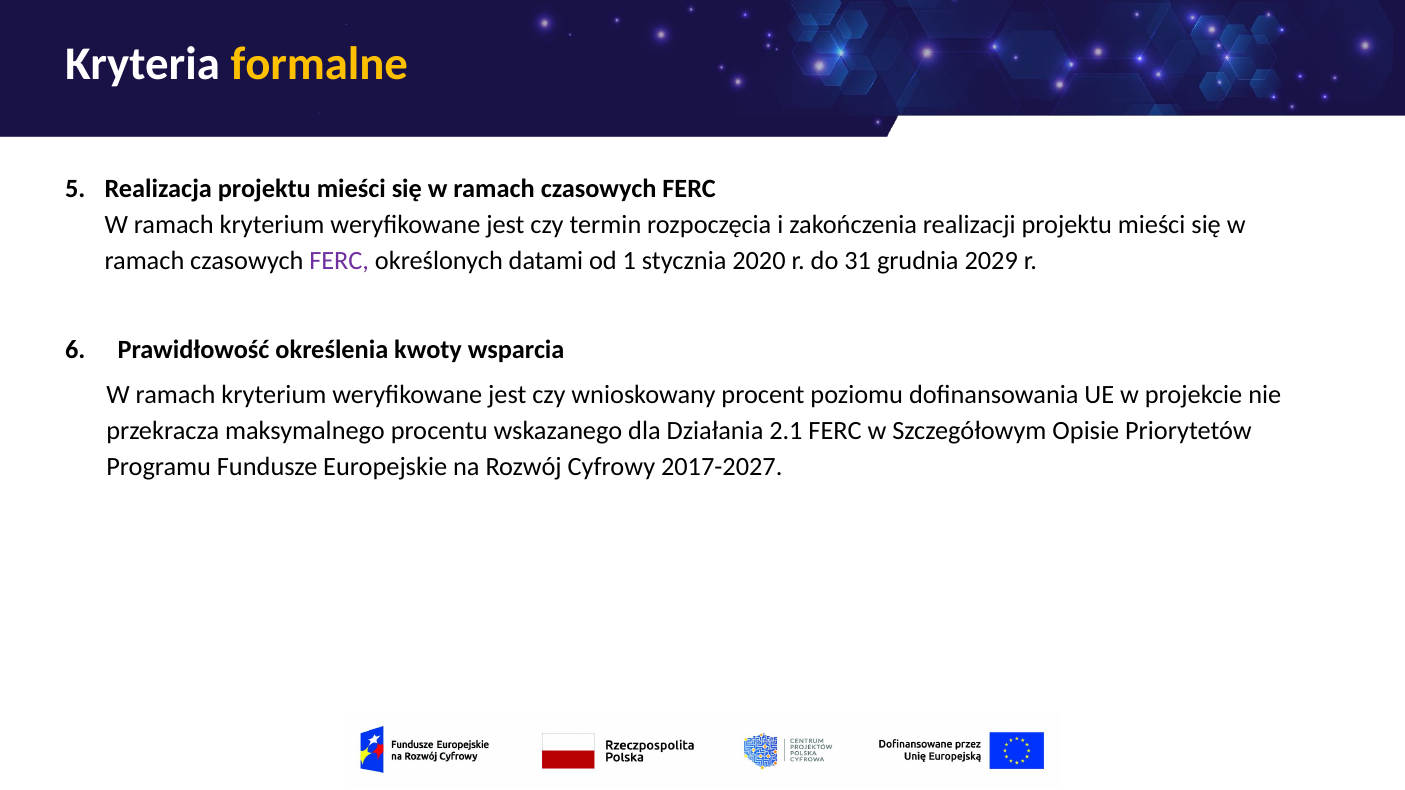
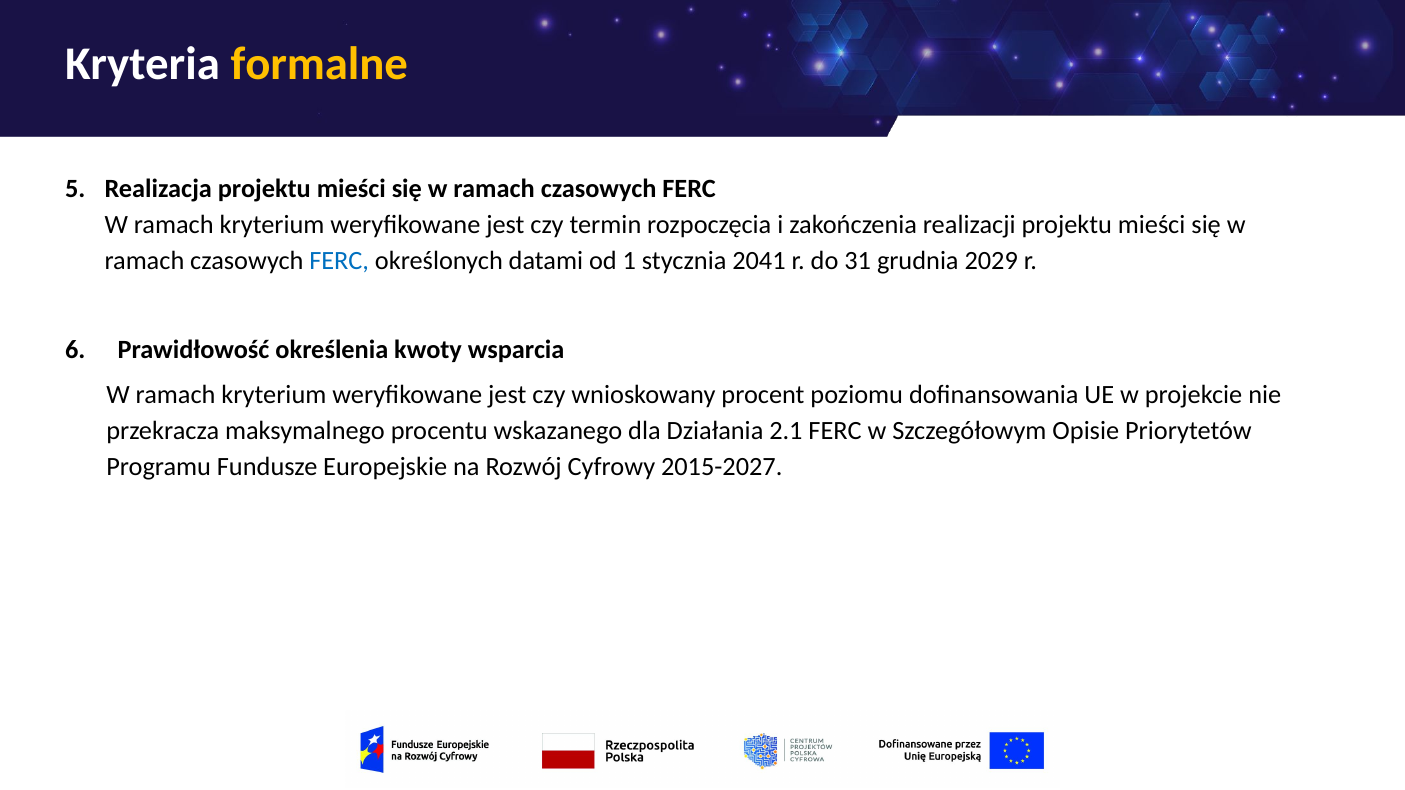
FERC colour: purple -> blue (339, 260)
2020: 2020 -> 2041 (759, 260)
2017-2027: 2017-2027 -> 2015-2027 (722, 467)
